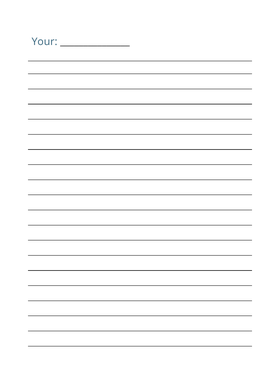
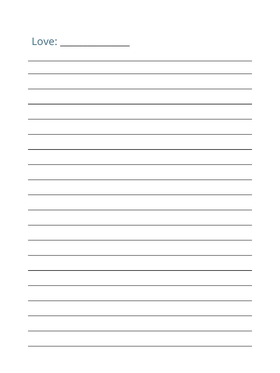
Your: Your -> Love (45, 42)
